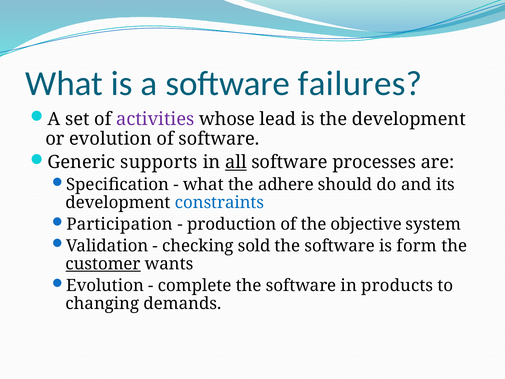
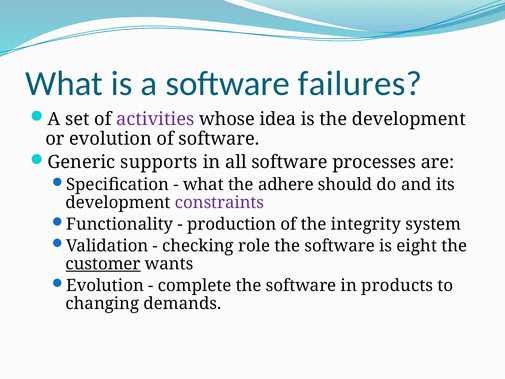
lead: lead -> idea (278, 119)
all underline: present -> none (236, 162)
constraints colour: blue -> purple (220, 203)
Participation: Participation -> Functionality (120, 224)
objective: objective -> integrity (366, 224)
sold: sold -> role (254, 246)
form: form -> eight (417, 246)
